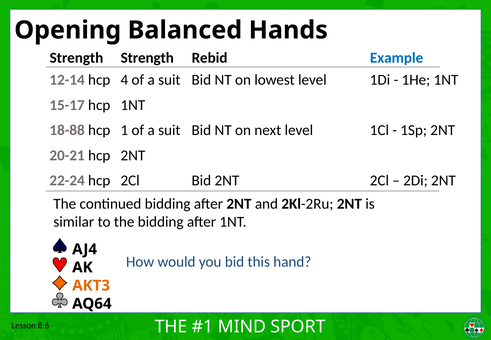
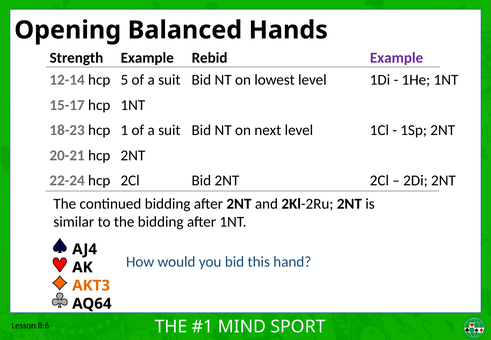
Strength Strength: Strength -> Example (147, 58)
Example colour: blue -> purple (397, 58)
4: 4 -> 5 (124, 80)
18-88: 18-88 -> 18-23 (67, 130)
